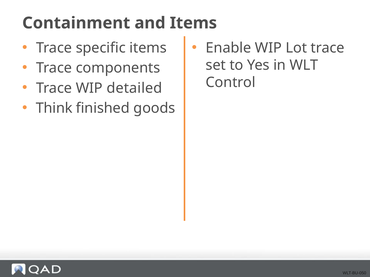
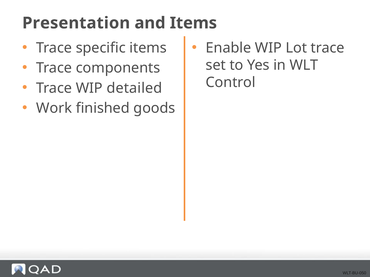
Containment: Containment -> Presentation (76, 23)
Think: Think -> Work (54, 108)
